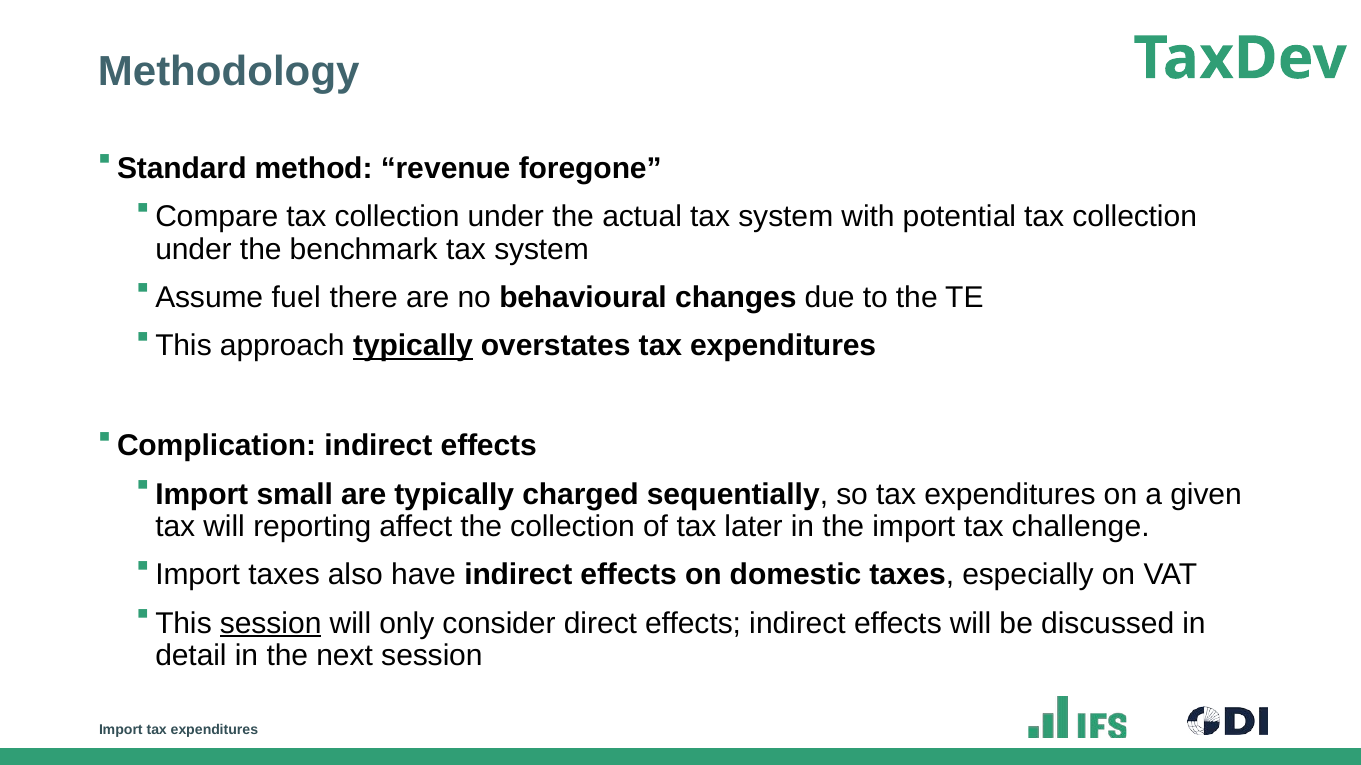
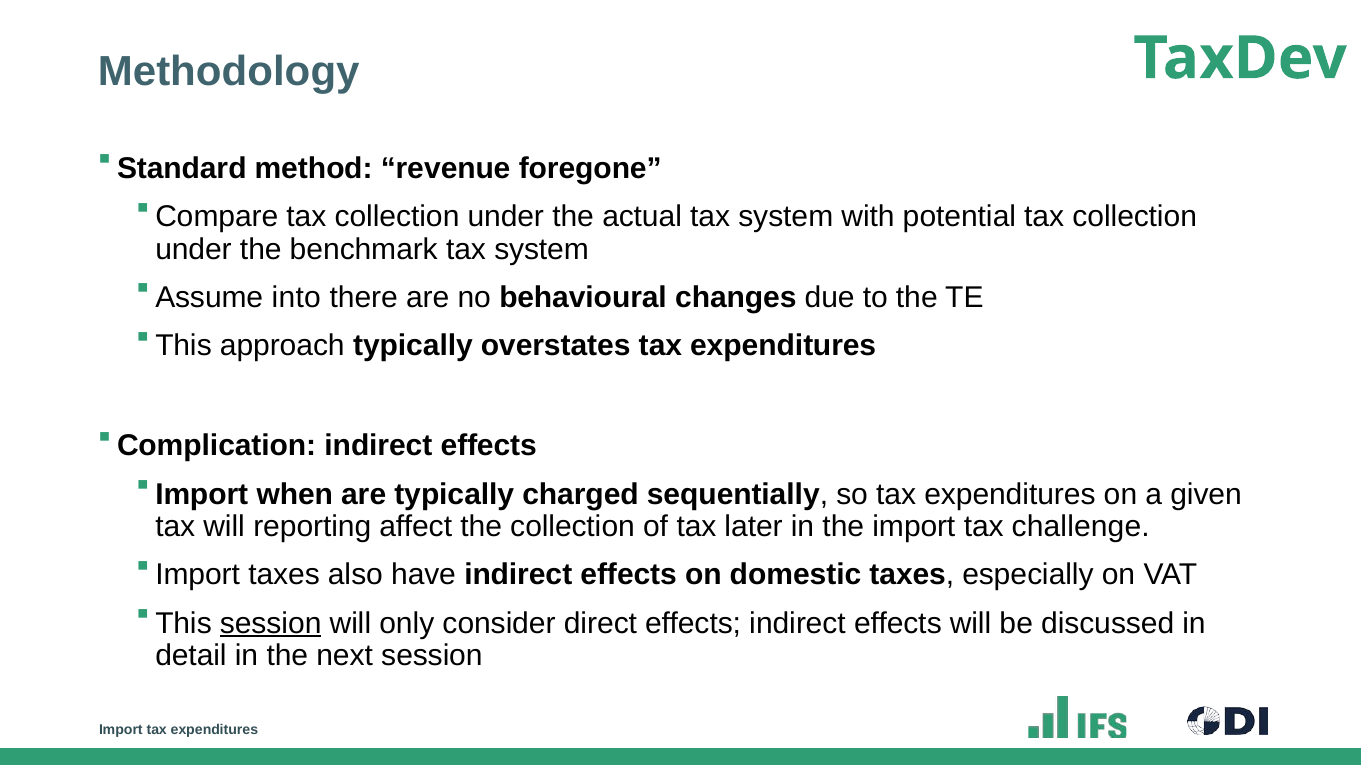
fuel: fuel -> into (296, 298)
typically underline: present -> none (413, 346)
small: small -> when (295, 495)
